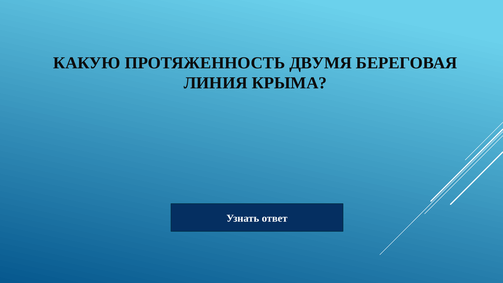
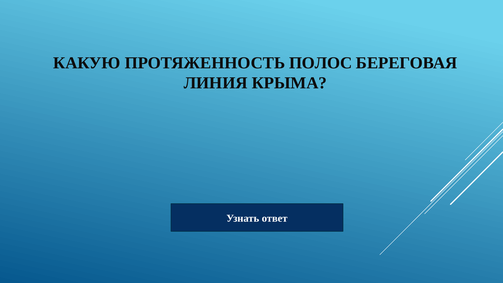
ДВУМЯ: ДВУМЯ -> ПОЛОС (321, 63)
